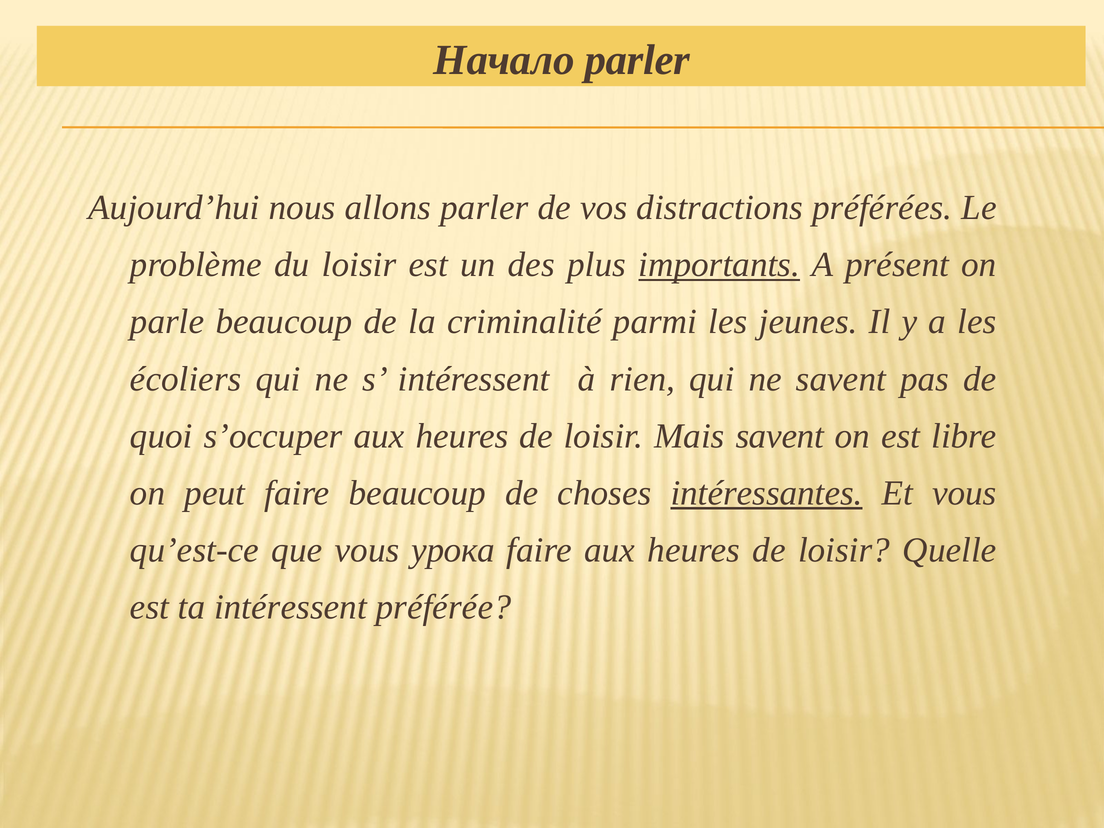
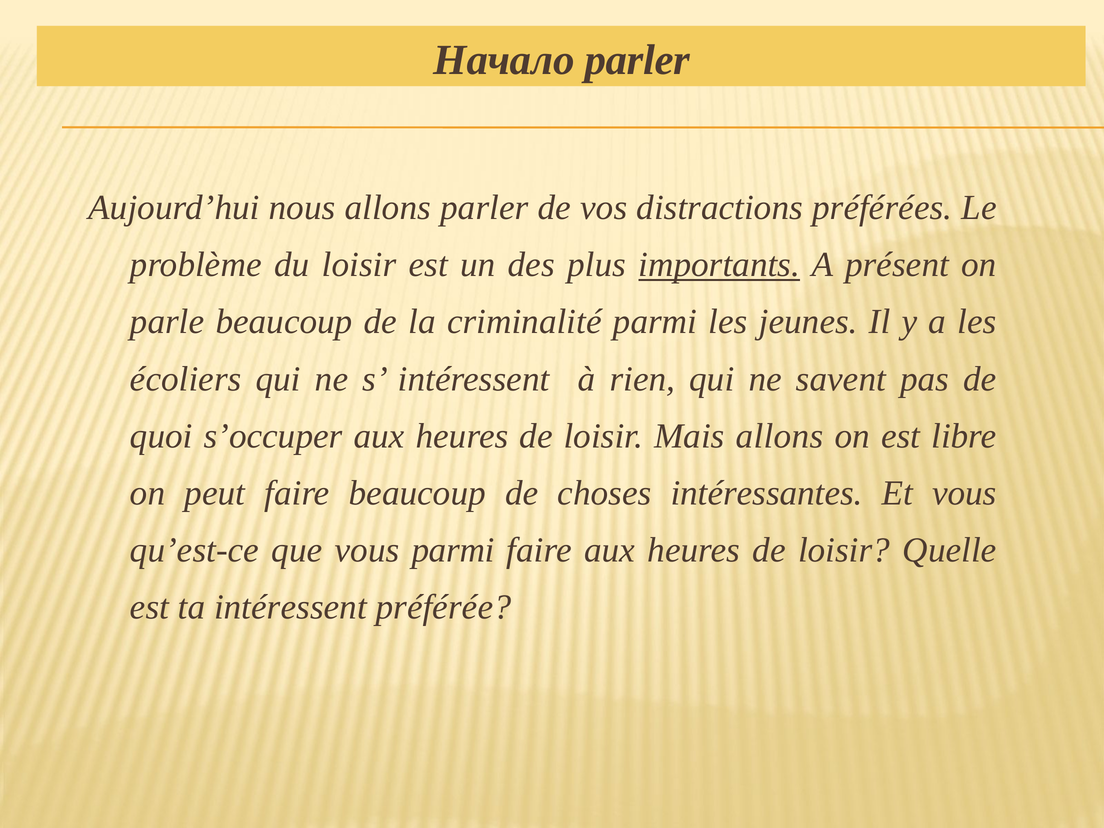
Mais savent: savent -> allons (779, 436)
intéressantes underline: present -> none (767, 493)
vous урока: урока -> parmi (453, 550)
